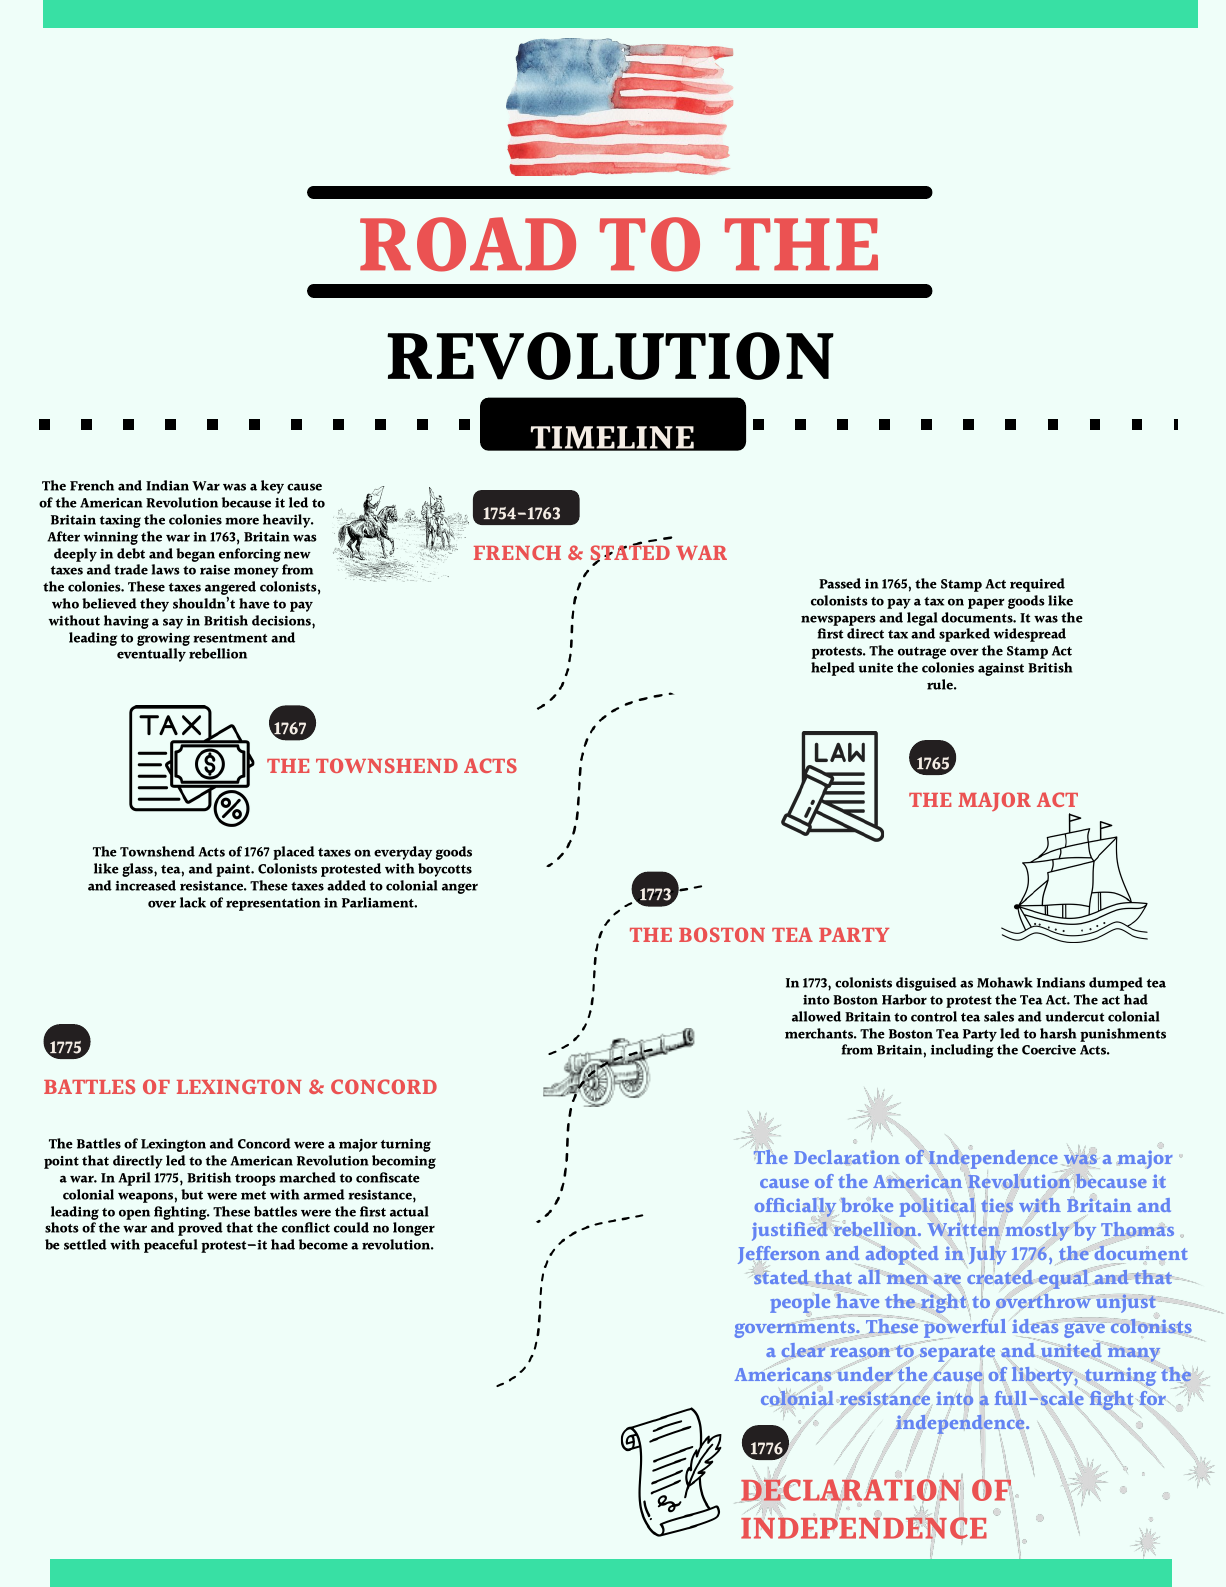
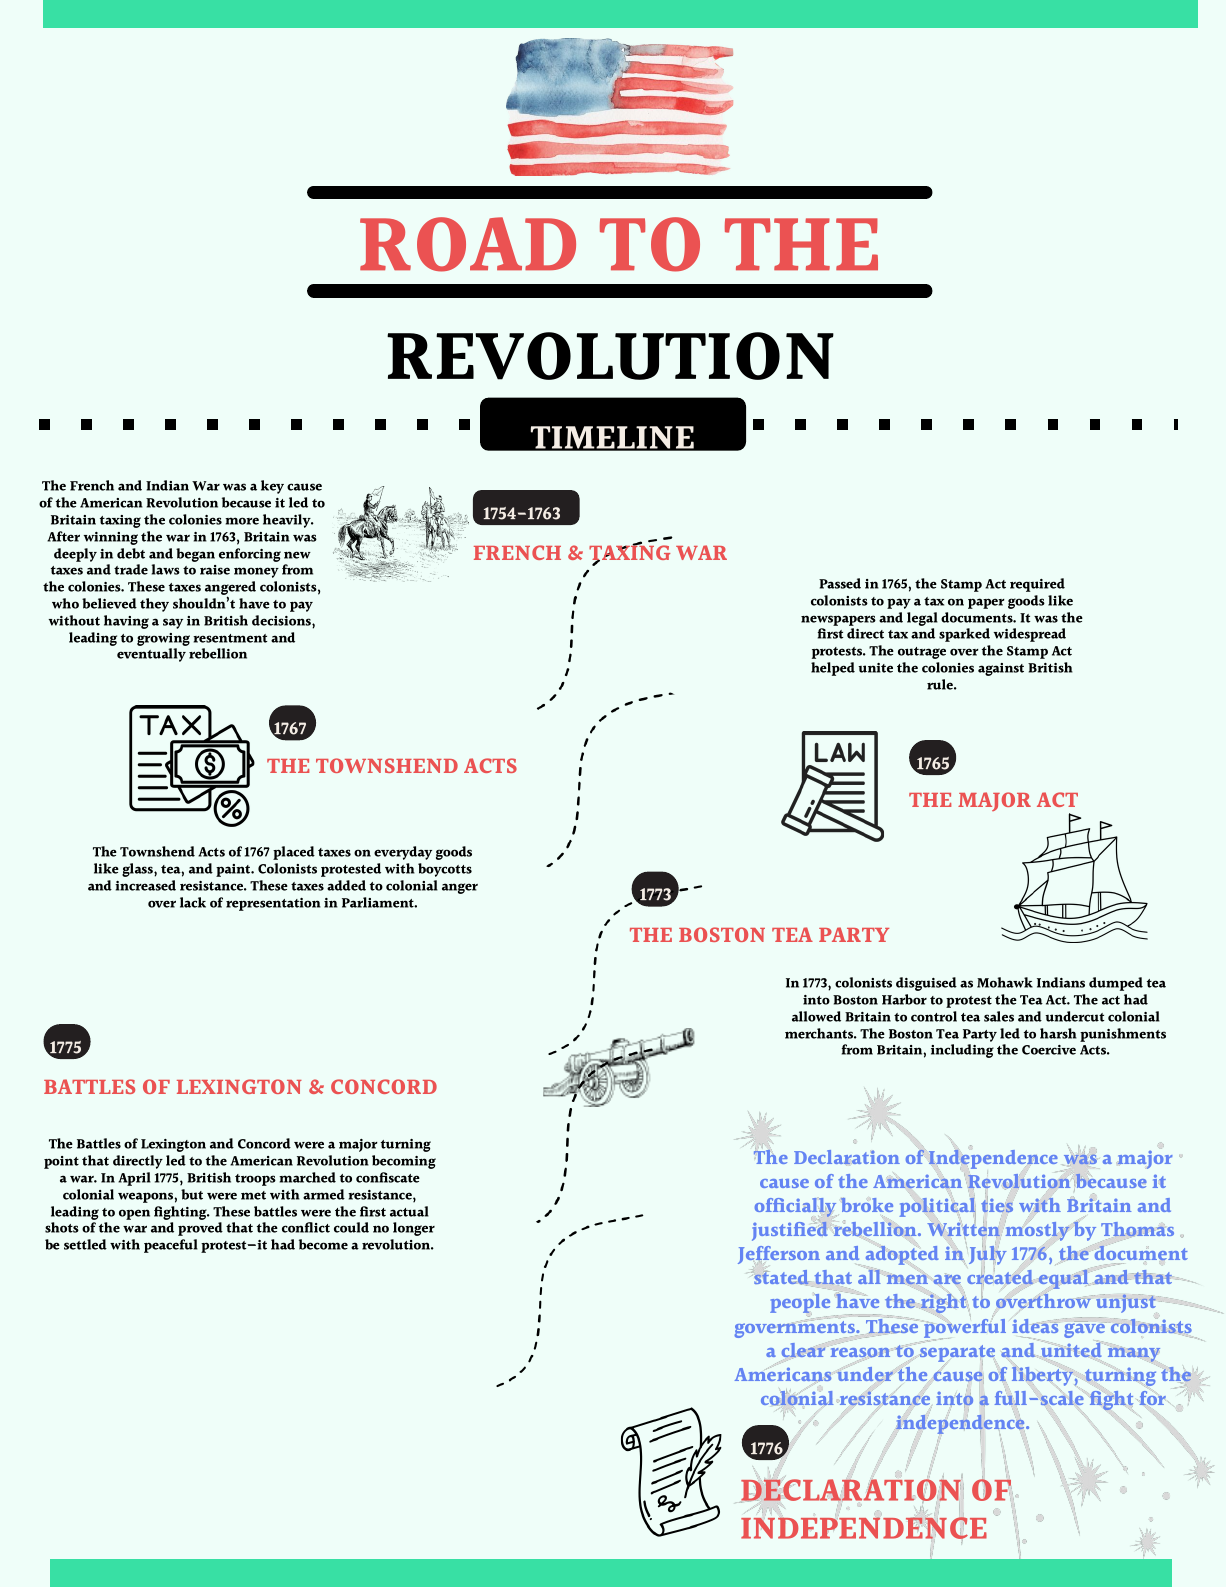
STATED: STATED -> TAXING (630, 554)
